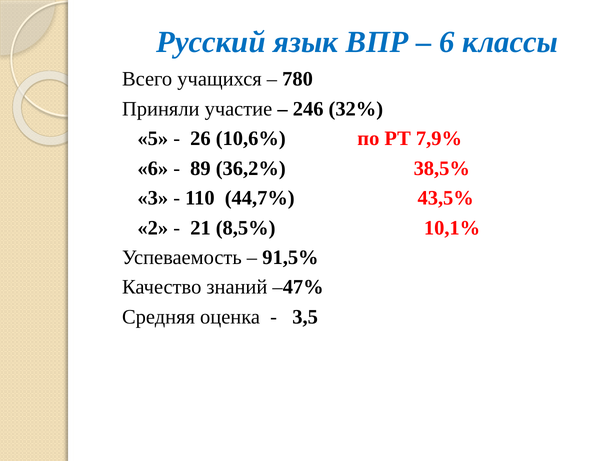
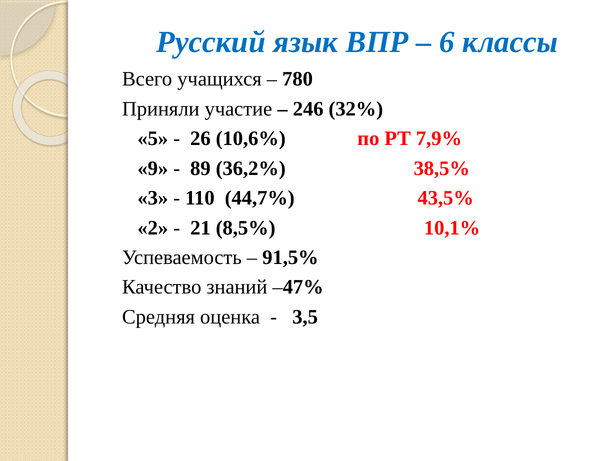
6: 6 -> 9 (153, 168)
